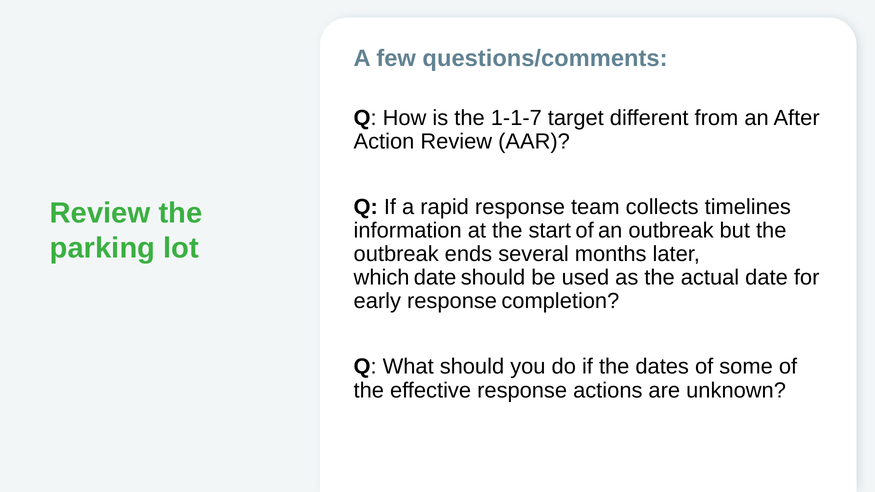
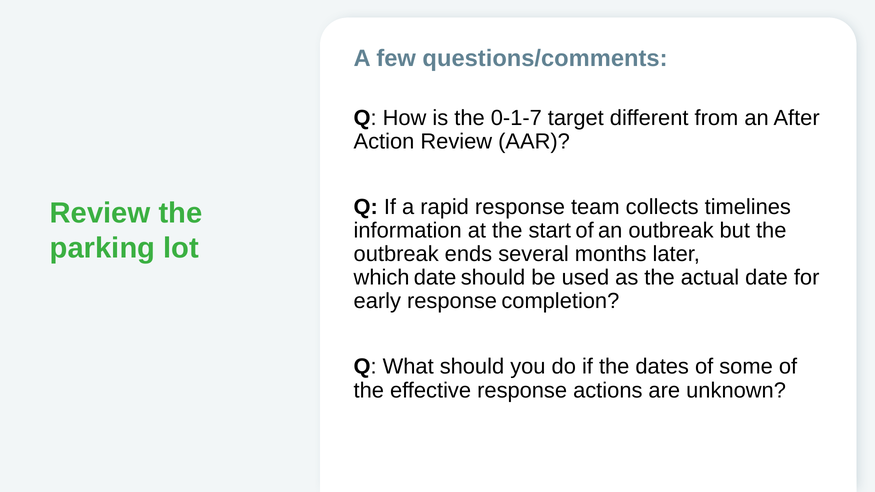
1-1-7: 1-1-7 -> 0-1-7 (516, 118)
